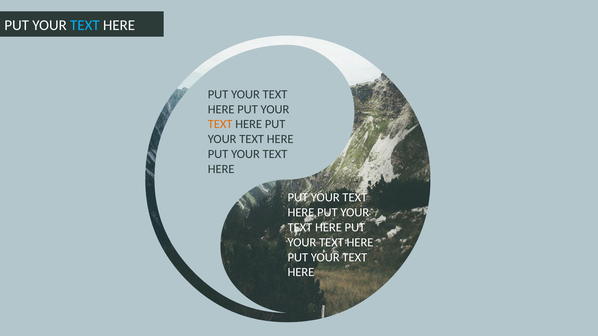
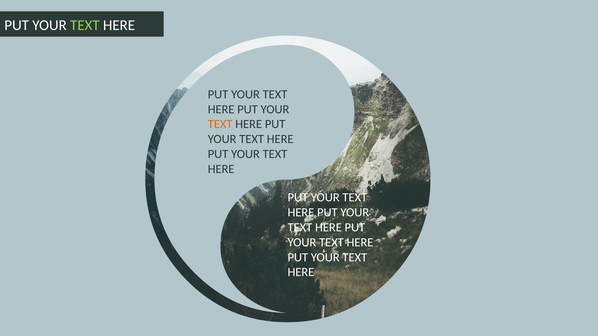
TEXT colour: light blue -> light green (85, 25)
